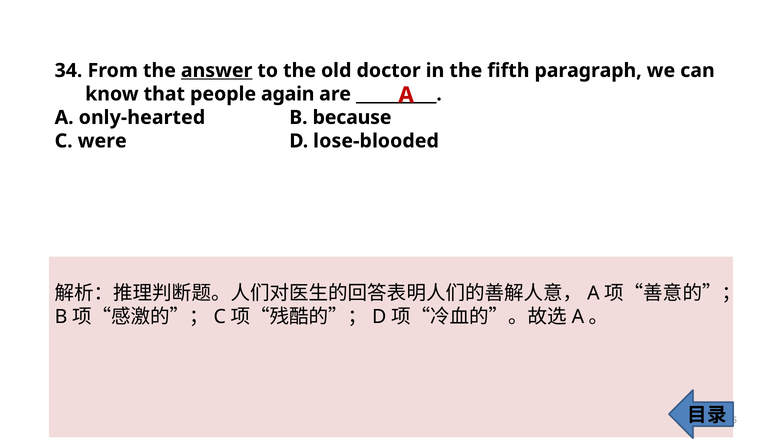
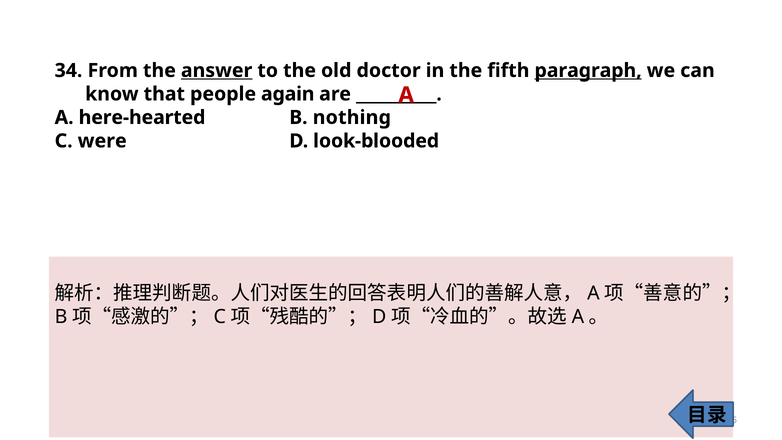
paragraph underline: none -> present (588, 71)
only-hearted: only-hearted -> here-hearted (142, 117)
because: because -> nothing (352, 117)
lose-blooded: lose-blooded -> look-blooded (376, 141)
